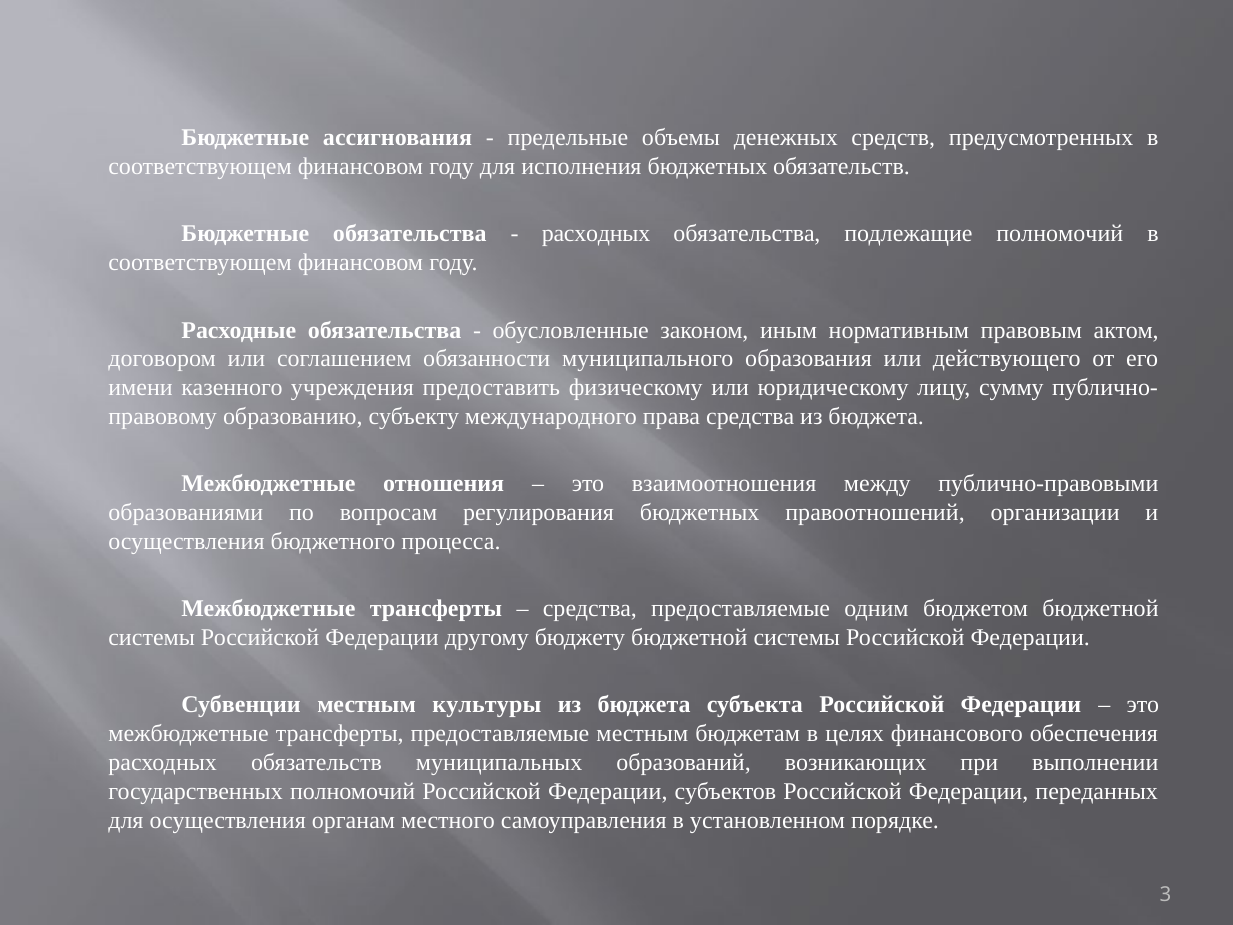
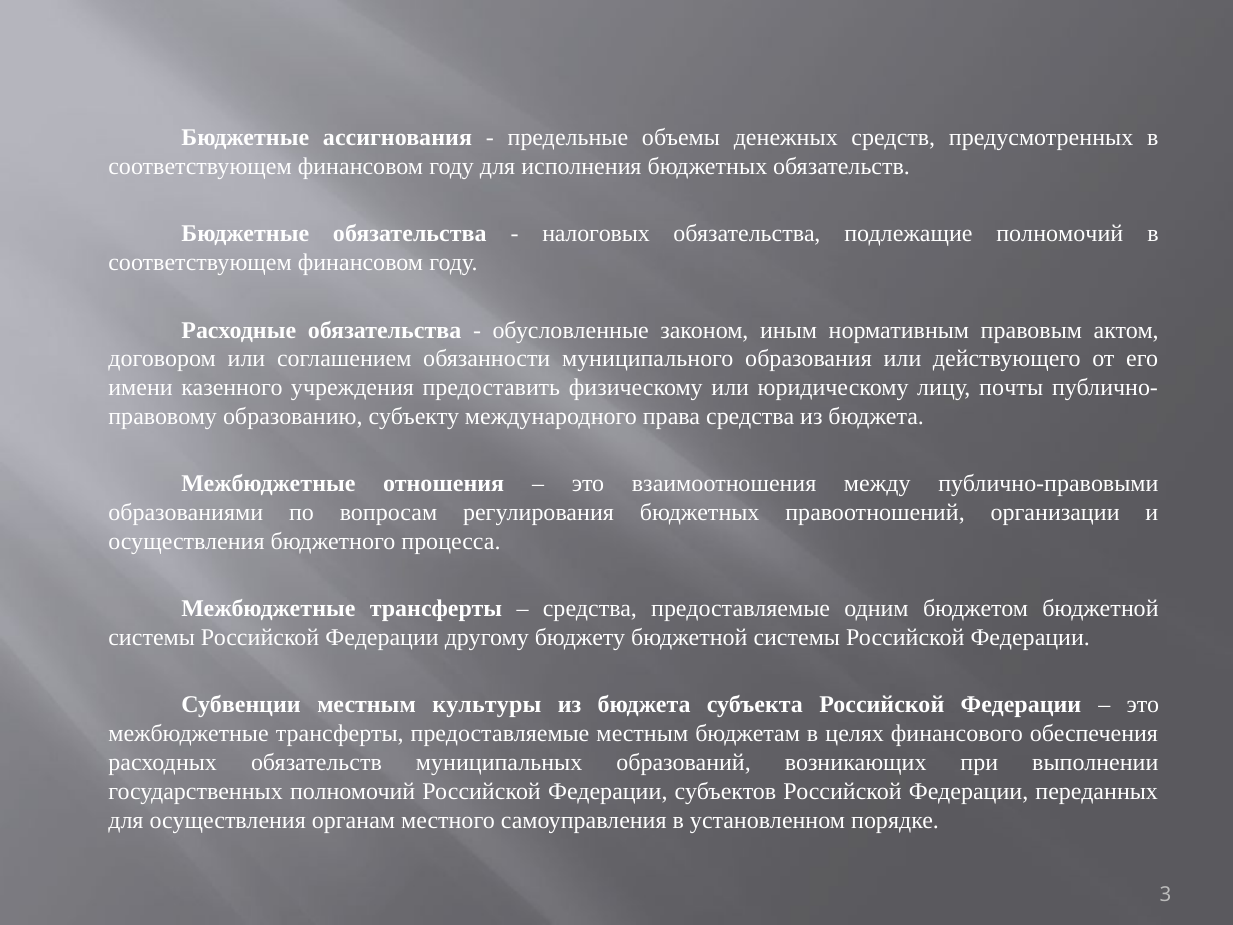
расходных: расходных -> налоговых (596, 234)
сумму: сумму -> почты (1011, 388)
